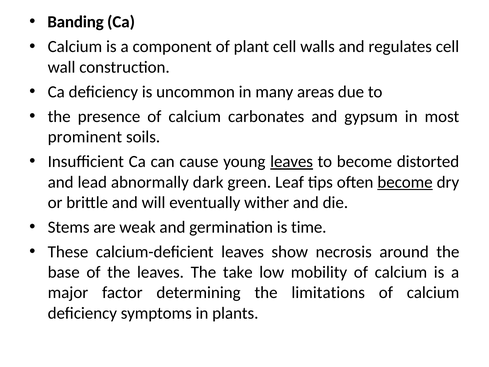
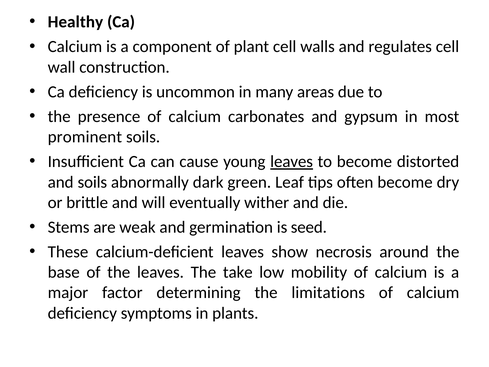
Banding: Banding -> Healthy (75, 22)
and lead: lead -> soils (92, 182)
become underline: present -> none (405, 182)
time: time -> seed (309, 227)
